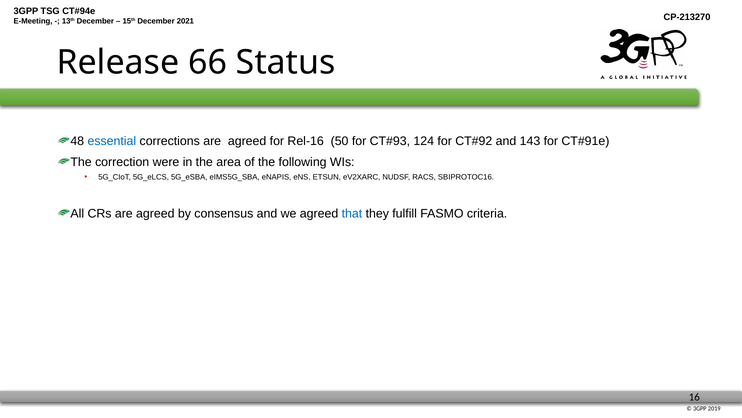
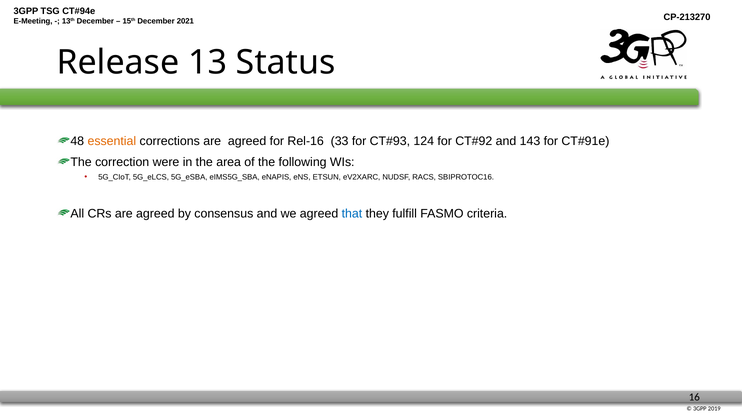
66: 66 -> 13 (208, 62)
essential colour: blue -> orange (112, 141)
50: 50 -> 33 (340, 141)
